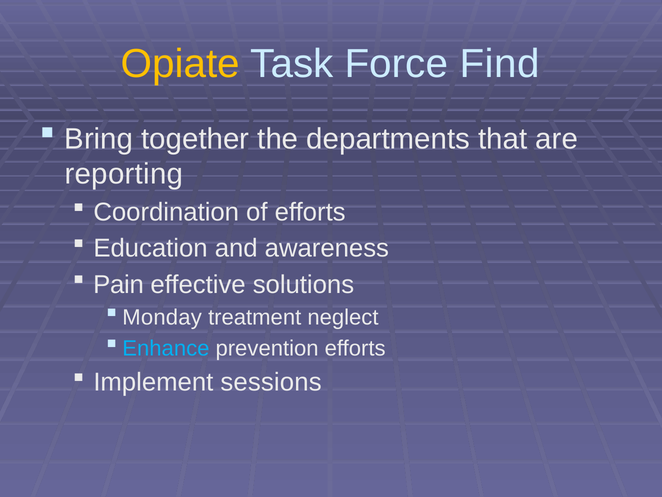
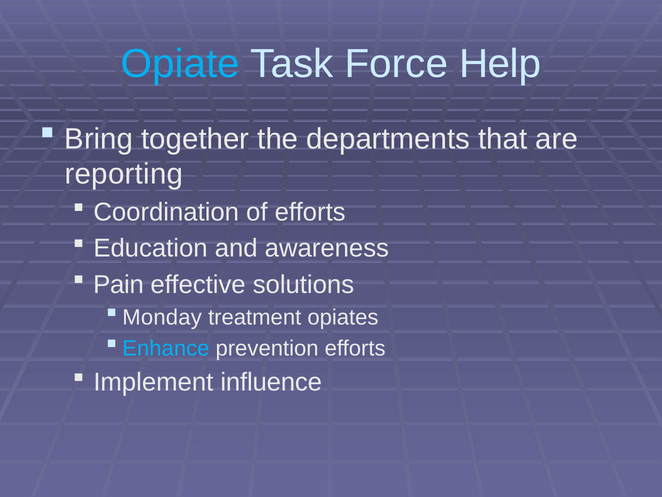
Opiate colour: yellow -> light blue (180, 64)
Find: Find -> Help (500, 64)
neglect: neglect -> opiates (343, 317)
sessions: sessions -> influence (271, 382)
